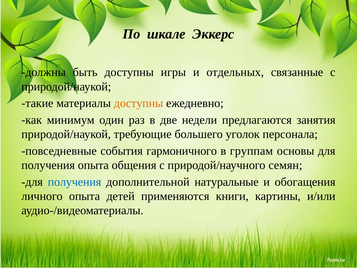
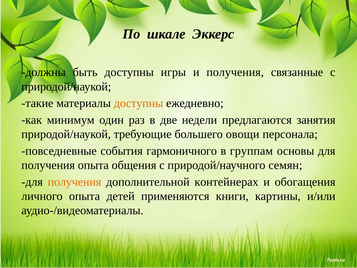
и отдельных: отдельных -> получения (235, 72)
уголок: уголок -> овощи (243, 134)
получения colour: blue -> orange (75, 182)
натуральные: натуральные -> контейнерах (227, 182)
